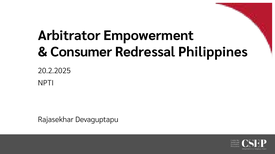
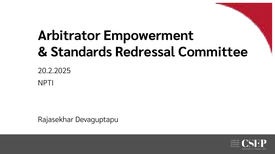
Consumer: Consumer -> Standards (81, 52)
Philippines: Philippines -> Committee (213, 52)
